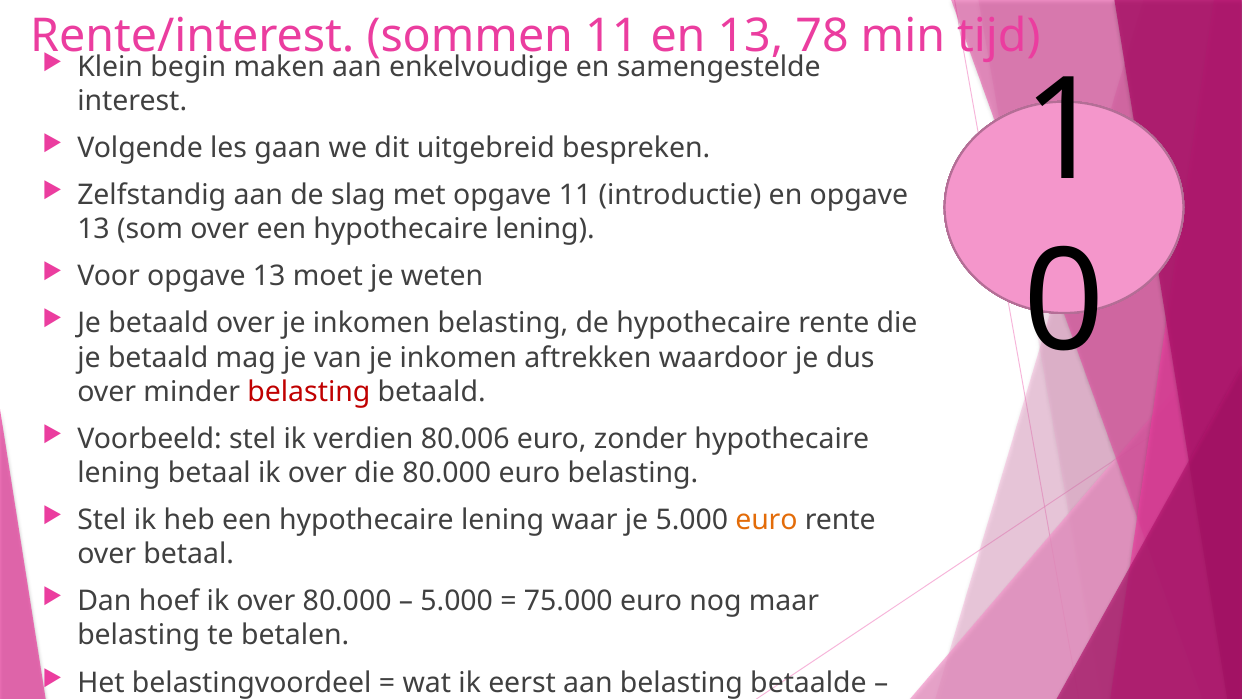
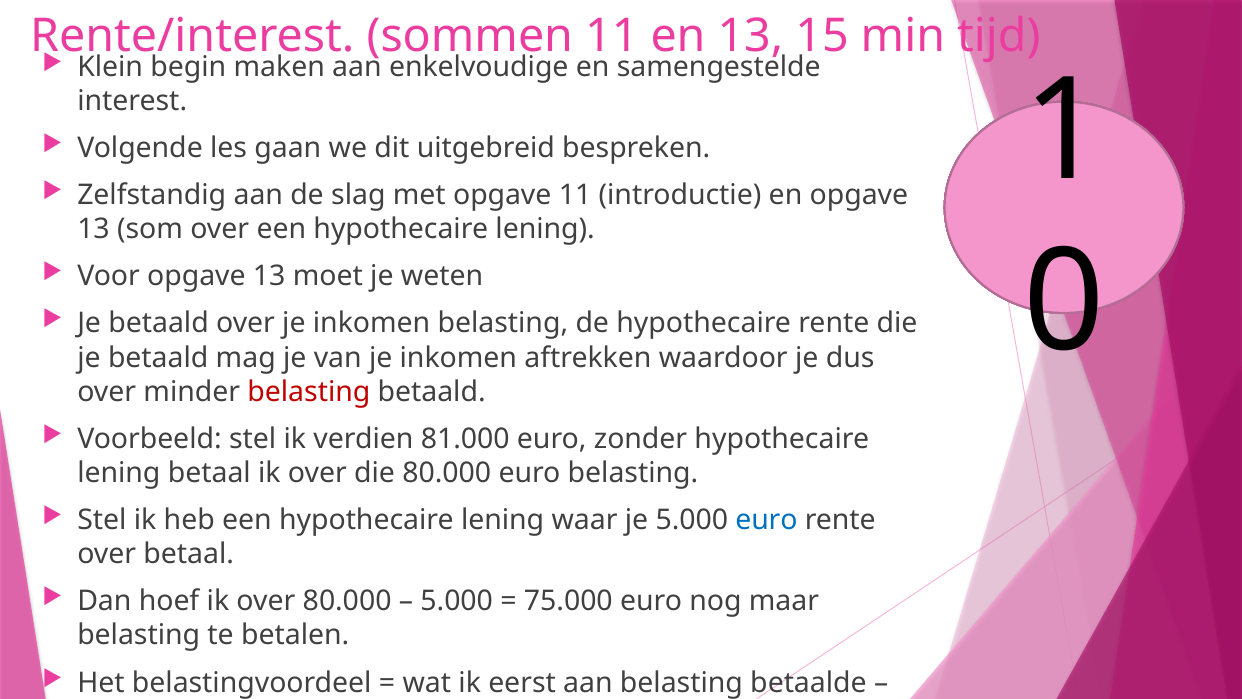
78: 78 -> 15 (822, 36)
80.006: 80.006 -> 81.000 (465, 439)
euro colour: orange -> blue (766, 520)
